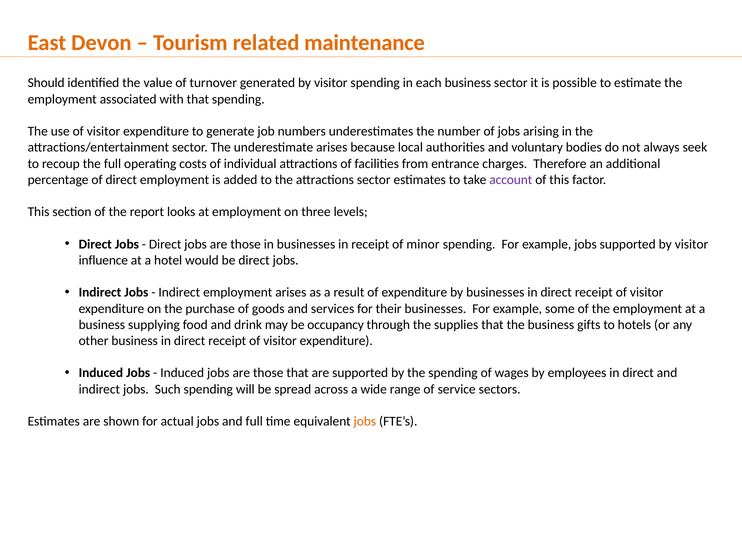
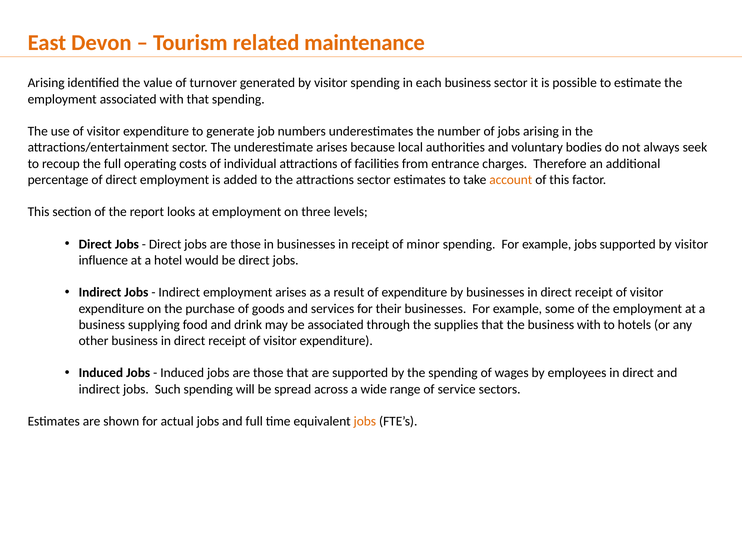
Should: Should -> Arising (46, 83)
account colour: purple -> orange (511, 180)
be occupancy: occupancy -> associated (336, 324)
business gifts: gifts -> with (589, 324)
